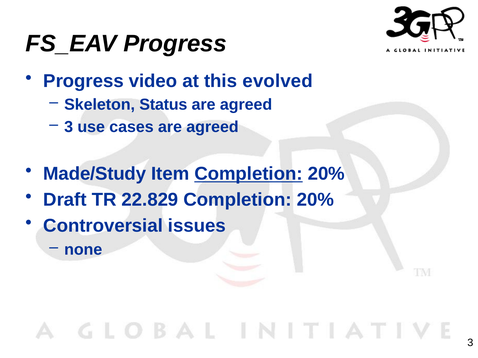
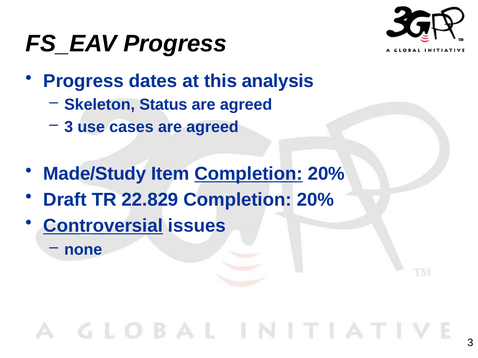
video: video -> dates (153, 81)
evolved: evolved -> analysis (278, 81)
Controversial underline: none -> present (103, 226)
